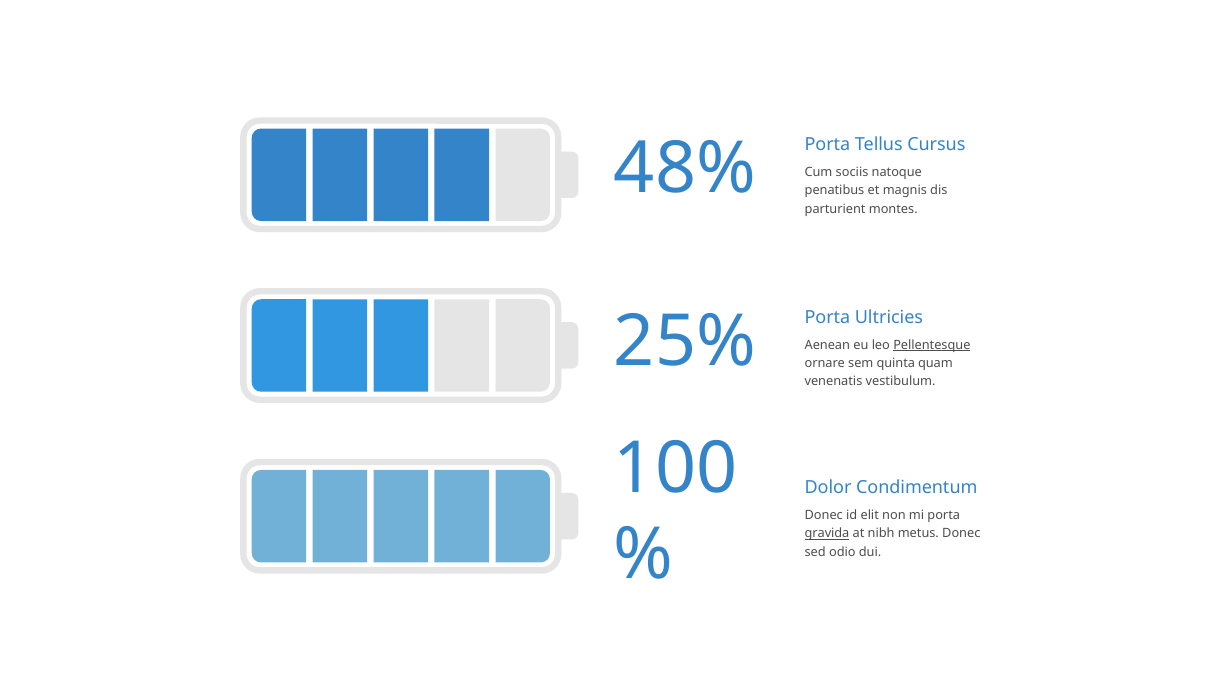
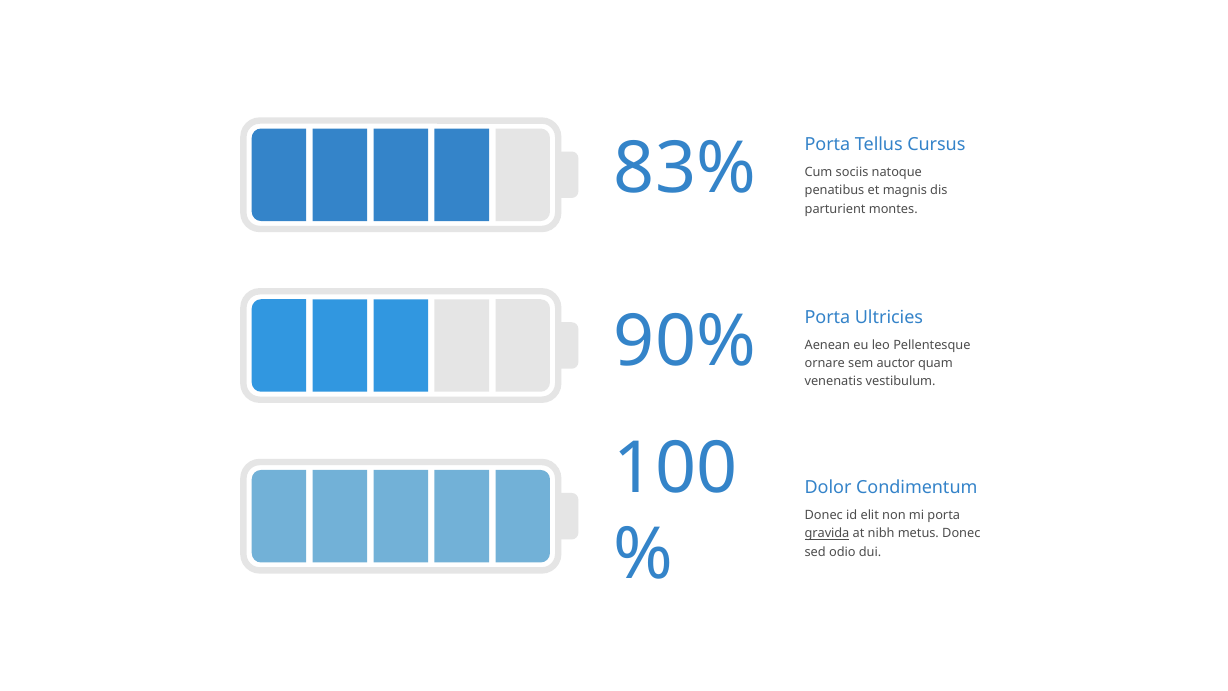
48%: 48% -> 83% (685, 169)
25%: 25% -> 90% (685, 341)
Pellentesque underline: present -> none (932, 345)
quinta: quinta -> auctor (896, 363)
